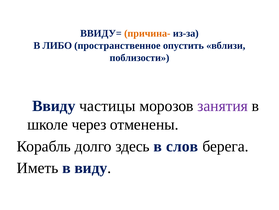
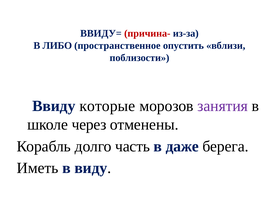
причина- colour: orange -> red (147, 33)
частицы: частицы -> которые (107, 105)
здесь: здесь -> часть (133, 146)
слов: слов -> даже (182, 146)
